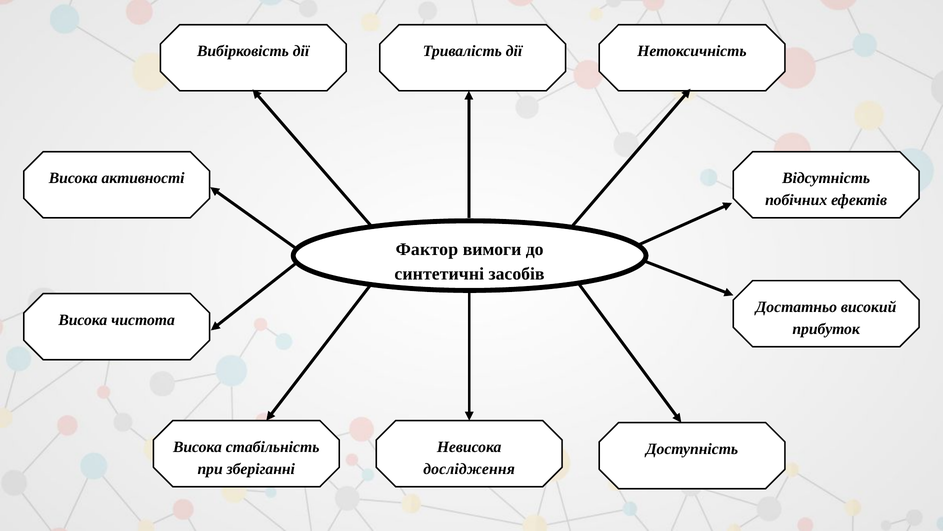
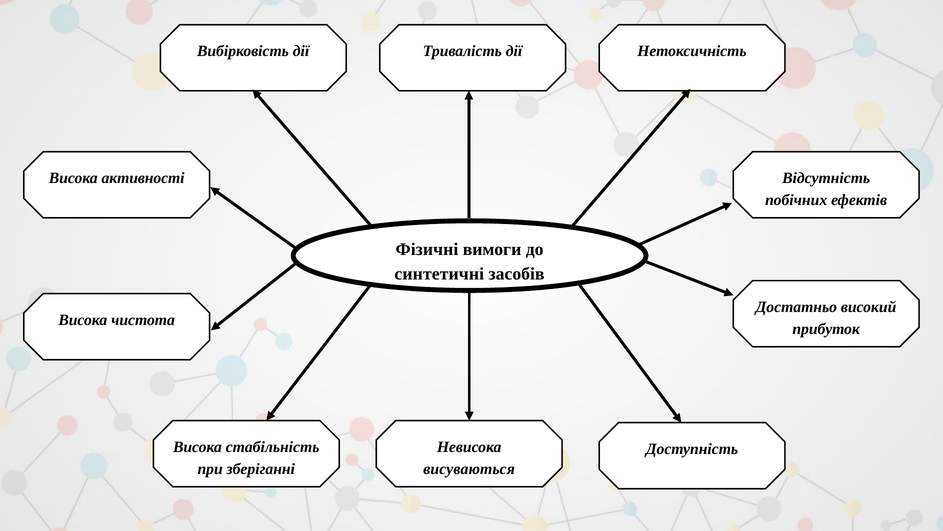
Фактор: Фактор -> Фізичні (427, 249)
дослідження: дослідження -> висуваються (469, 468)
